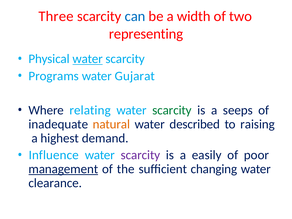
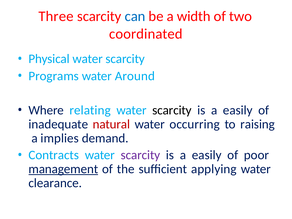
representing: representing -> coordinated (146, 34)
water underline: present -> none (88, 59)
Gujarat: Gujarat -> Around (135, 76)
scarcity colour: green -> black (172, 110)
seeps: seeps -> easily (238, 110)
natural colour: orange -> red (111, 124)
described: described -> occurring (195, 124)
highest: highest -> implies (60, 138)
Influence: Influence -> Contracts (54, 155)
changing: changing -> applying (214, 169)
